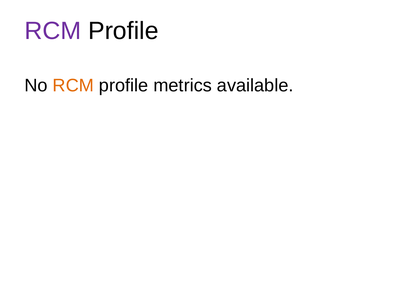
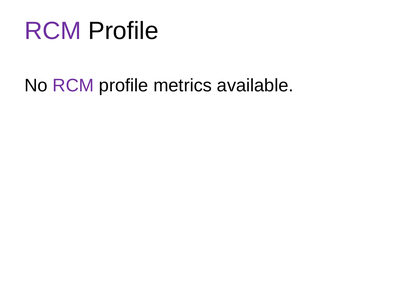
RCM colour: orange -> purple (73, 86)
